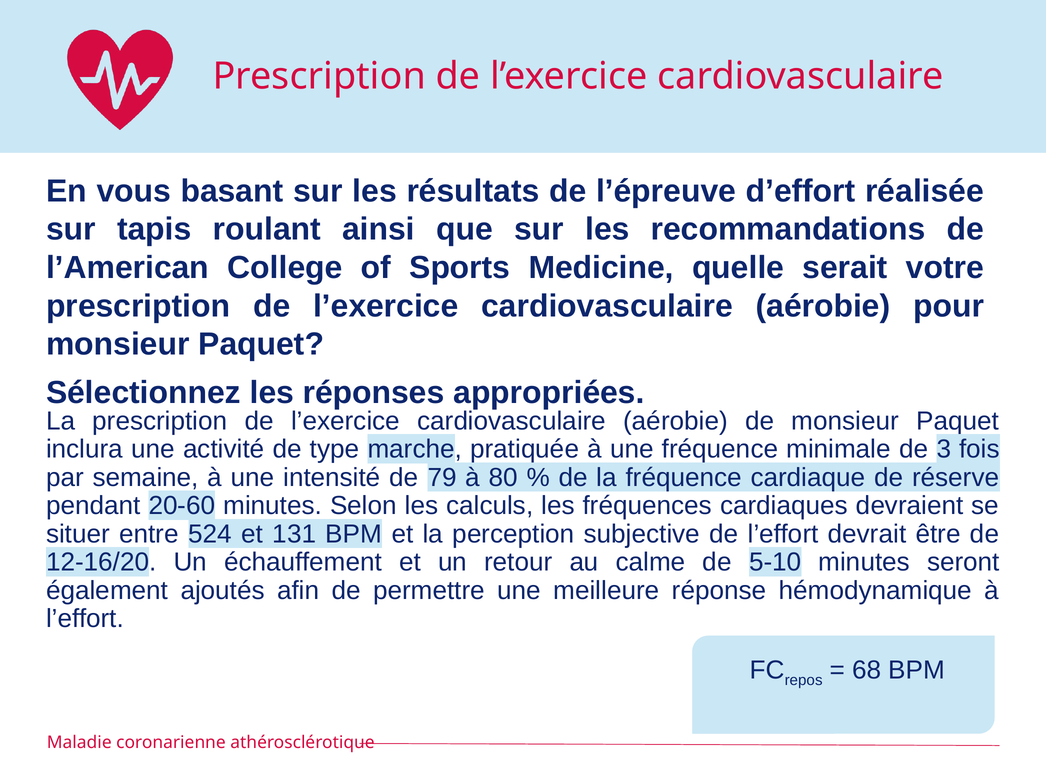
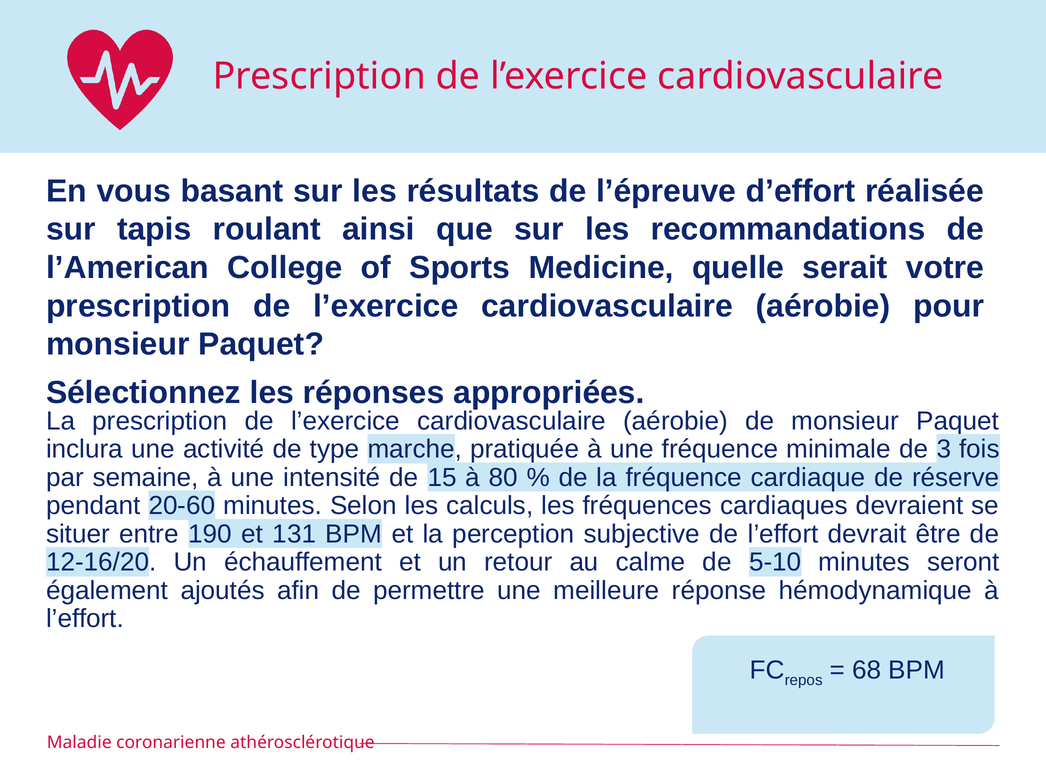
79: 79 -> 15 (442, 478)
524: 524 -> 190 (210, 534)
